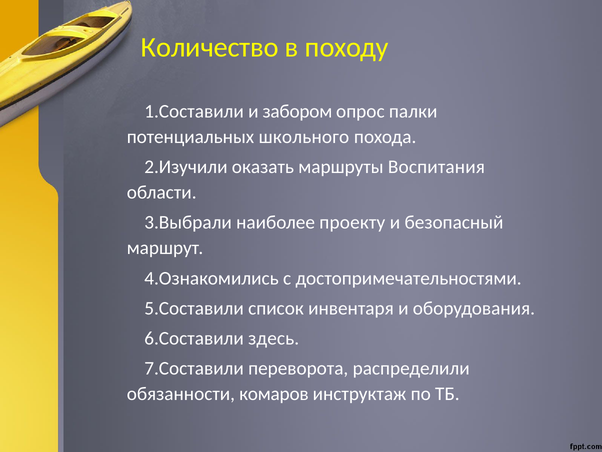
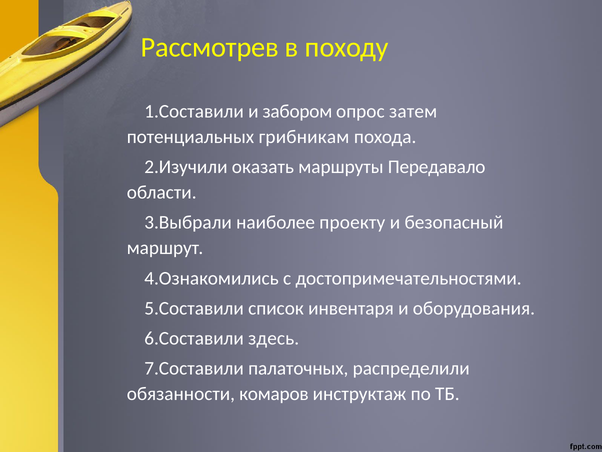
Количество: Количество -> Рассмотрев (210, 47)
палки: палки -> затем (413, 111)
школьного: школьного -> грибникам (304, 137)
Воспитания: Воспитания -> Передавало (437, 167)
переворота: переворота -> палаточных (298, 368)
